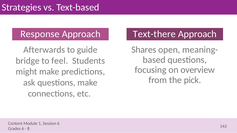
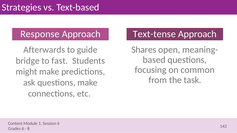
Text-there: Text-there -> Text-tense (154, 34)
feel: feel -> fast (60, 61)
overview: overview -> common (198, 70)
pick: pick -> task (193, 80)
